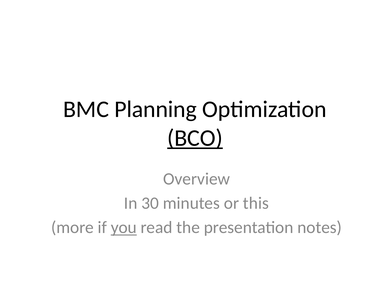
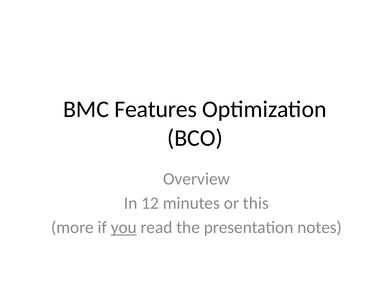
Planning: Planning -> Features (156, 110)
BCO underline: present -> none (195, 138)
30: 30 -> 12 (150, 204)
